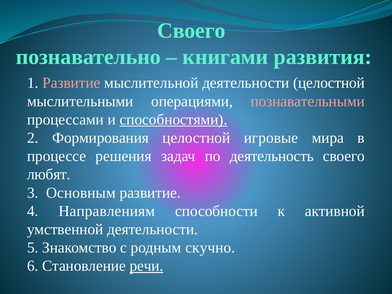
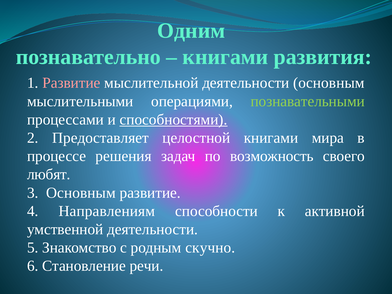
Своего: Своего -> Одним (191, 31)
деятельности целостной: целостной -> основным (329, 83)
познавательными colour: pink -> light green (308, 101)
Формирования: Формирования -> Предоставляет (100, 138)
целостной игровые: игровые -> книгами (271, 138)
деятельность: деятельность -> возможность (272, 156)
речи underline: present -> none (146, 266)
